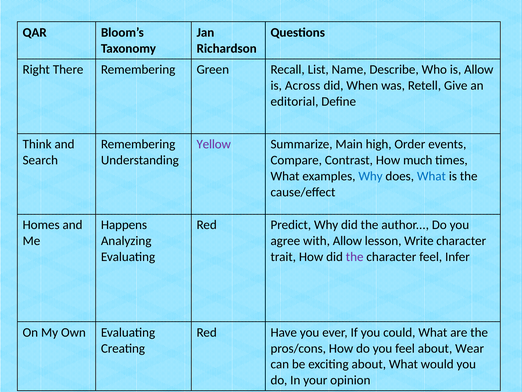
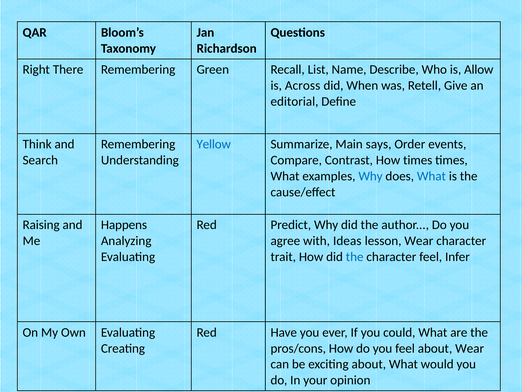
Yellow colour: purple -> blue (214, 144)
high: high -> says (379, 144)
How much: much -> times (418, 160)
Homes: Homes -> Raising (41, 225)
with Allow: Allow -> Ideas (347, 241)
lesson Write: Write -> Wear (419, 241)
the colour: purple -> blue (355, 257)
